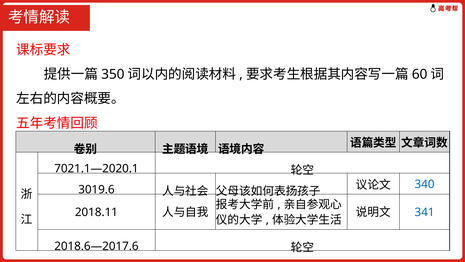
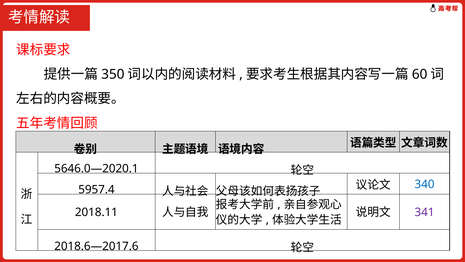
7021.1—2020.1: 7021.1—2020.1 -> 5646.0—2020.1 (96, 168)
3019.6: 3019.6 -> 5957.4 (96, 189)
341 colour: blue -> purple (425, 212)
